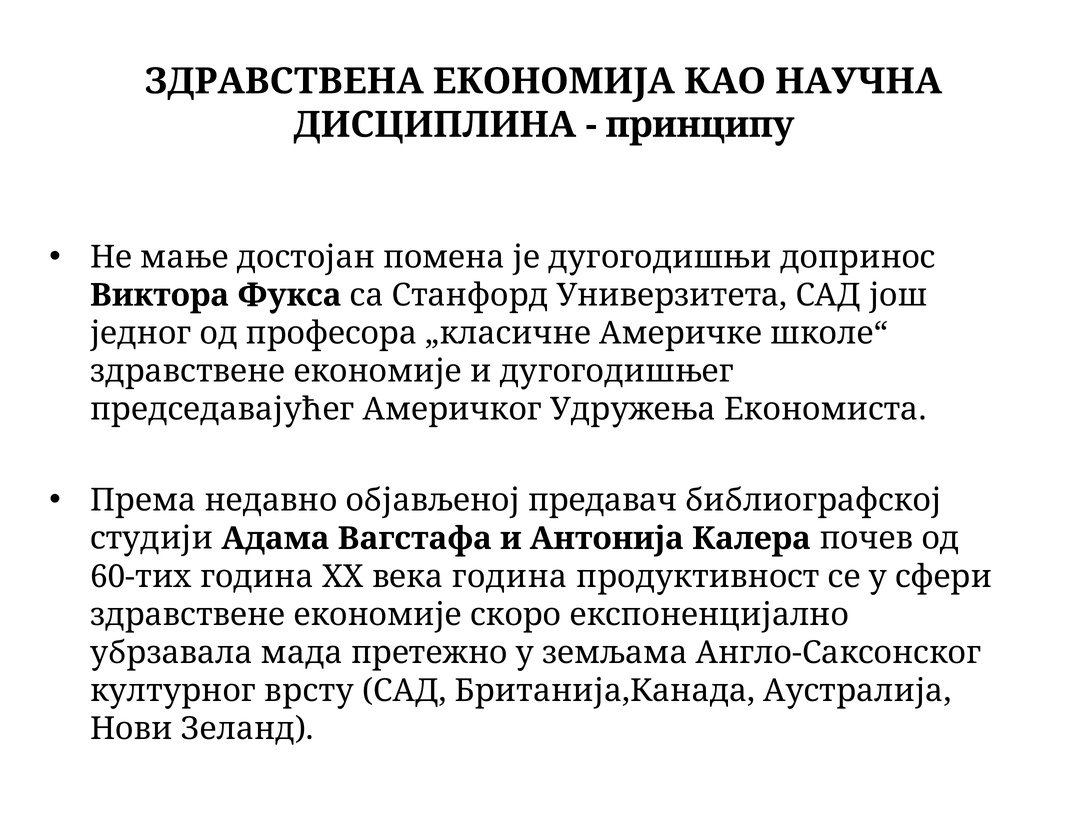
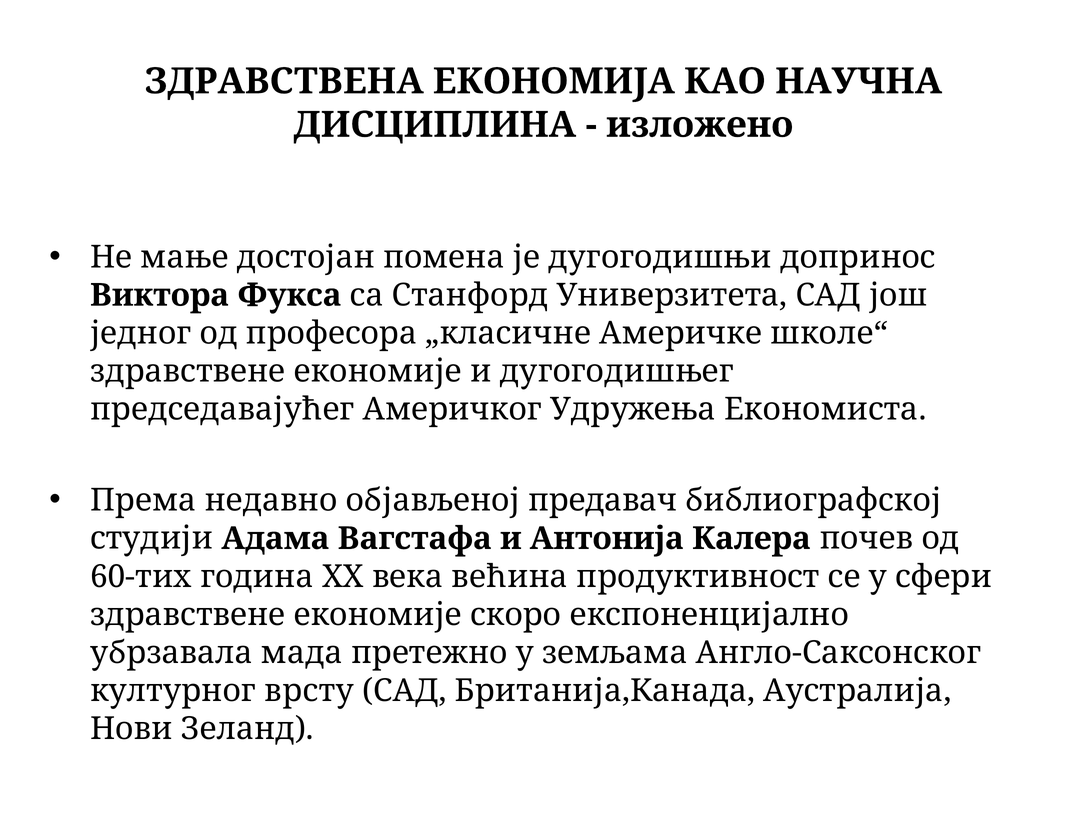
принципу: принципу -> изложено (700, 125)
века година: година -> већина (510, 577)
